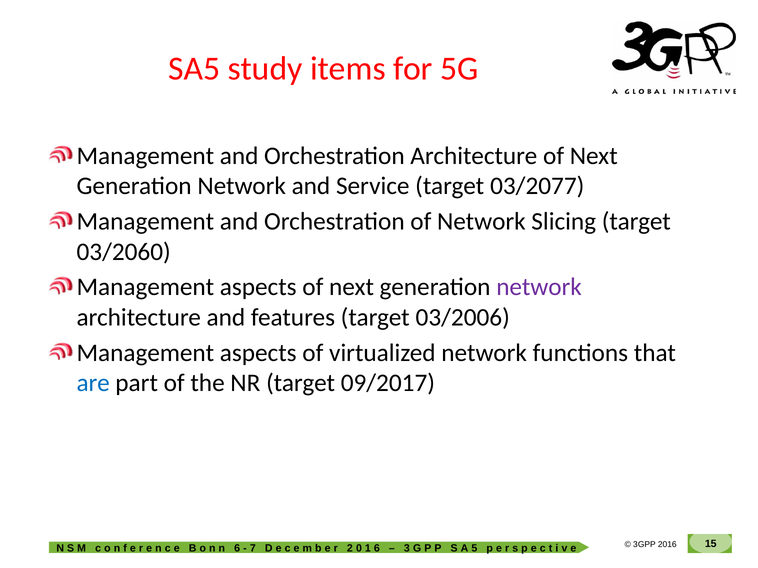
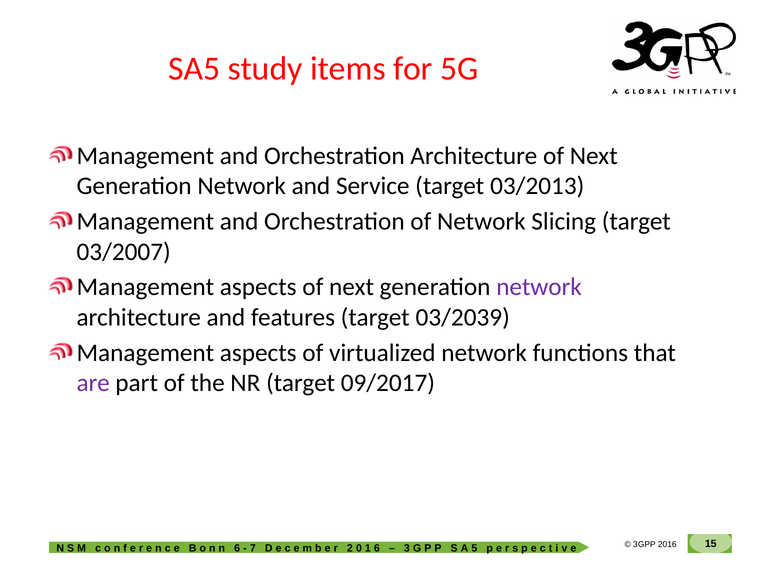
03/2077: 03/2077 -> 03/2013 (537, 186)
03/2060: 03/2060 -> 03/2007 (124, 252)
03/2006: 03/2006 -> 03/2039 (463, 318)
are colour: blue -> purple (93, 383)
